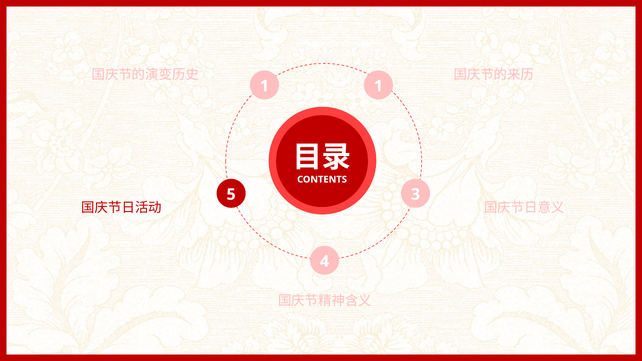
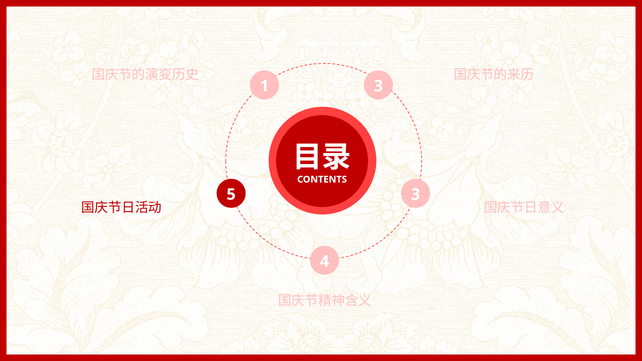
1 1: 1 -> 3 (378, 86)
